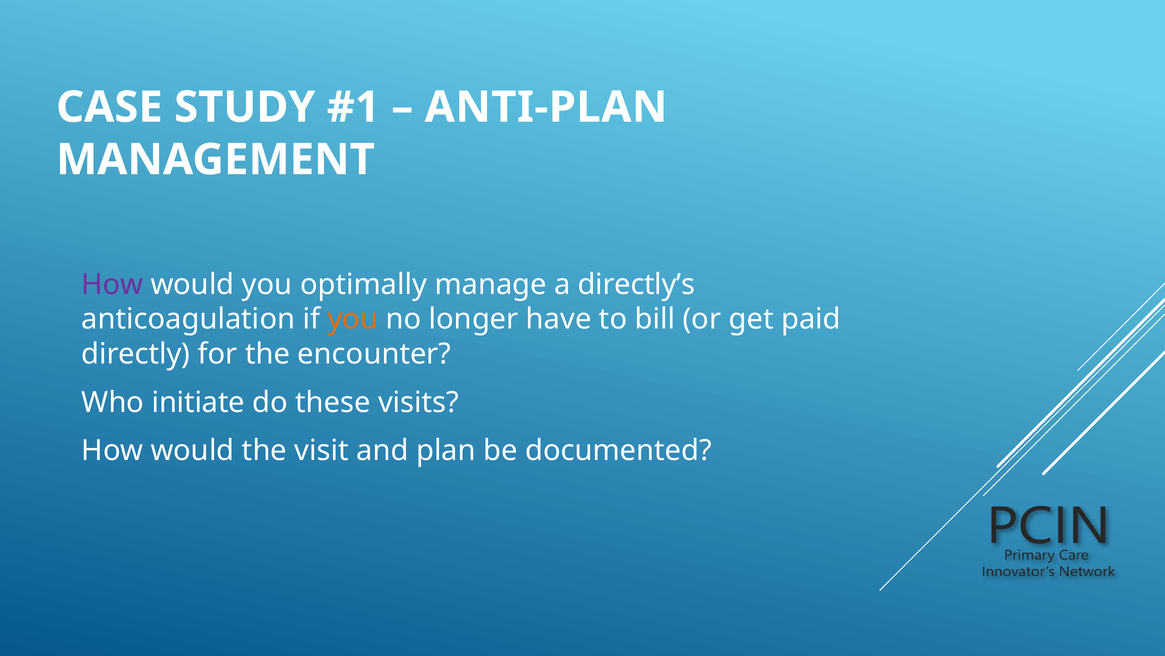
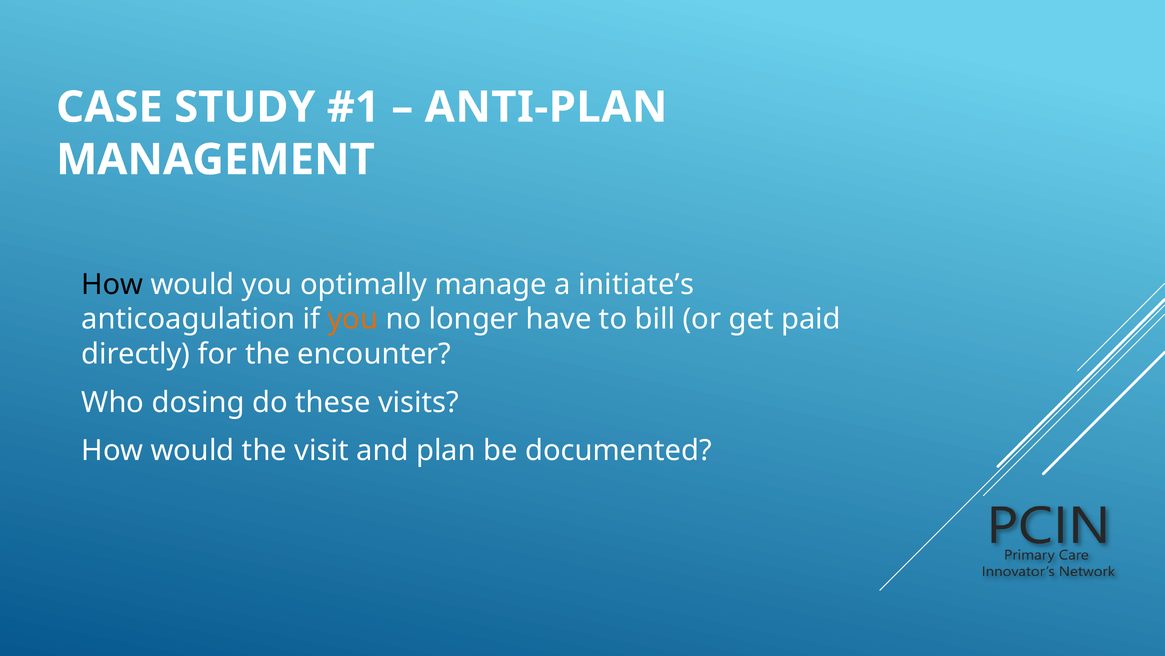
How colour: purple -> black (112, 284)
directly’s: directly’s -> initiate’s (636, 284)
initiate: initiate -> dosing (198, 402)
